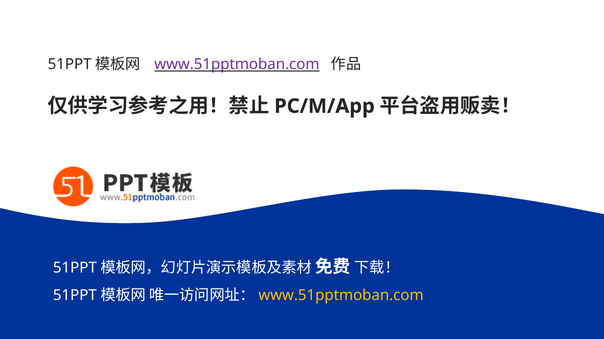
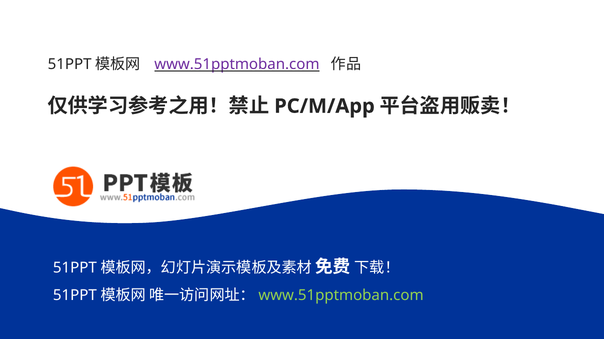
www.51pptmoban.com colour: yellow -> light green (341, 296)
